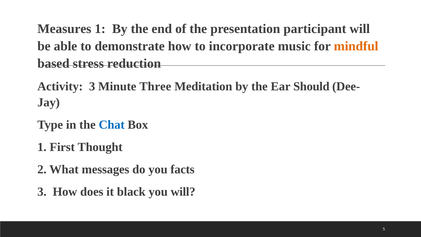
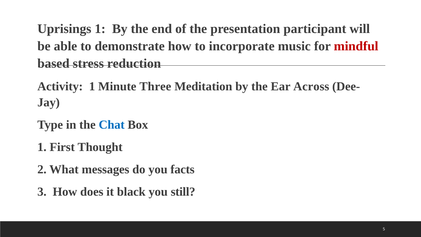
Measures: Measures -> Uprisings (64, 29)
mindful colour: orange -> red (356, 46)
Activity 3: 3 -> 1 (92, 86)
Should: Should -> Across (311, 86)
you will: will -> still (183, 192)
